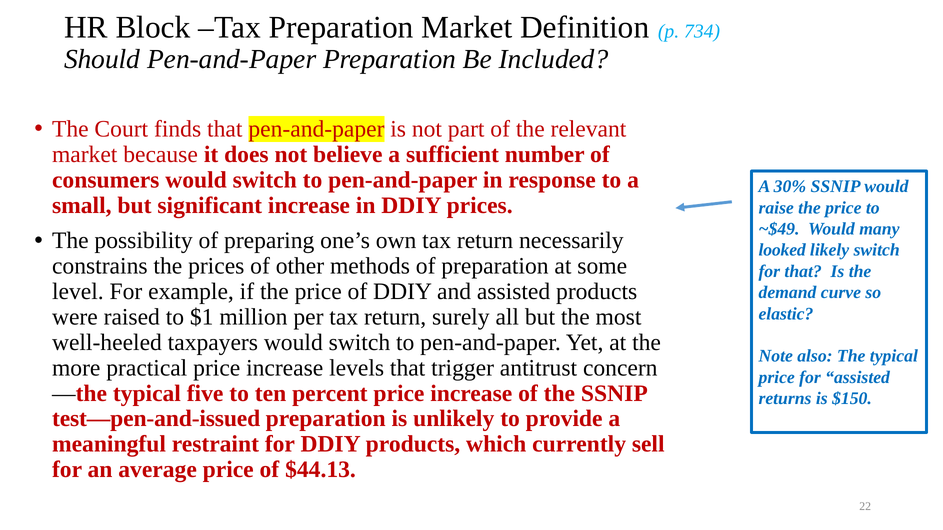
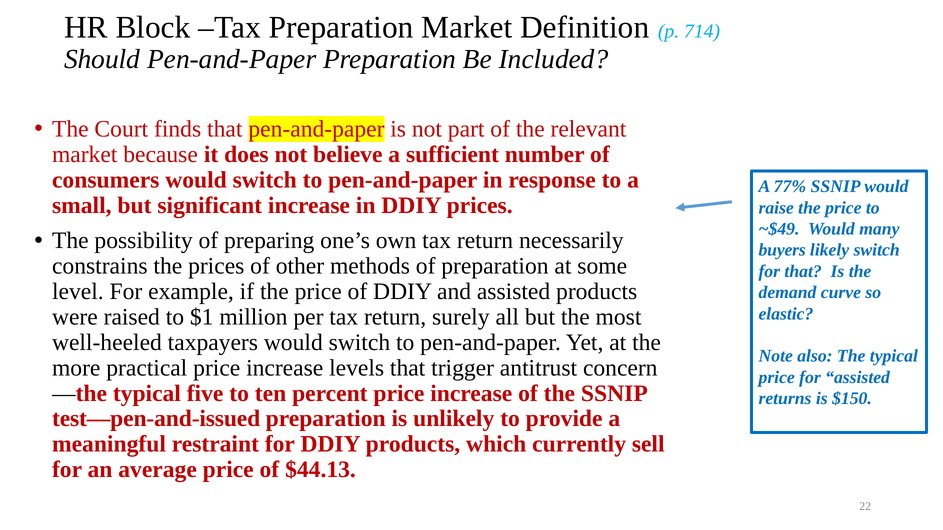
734: 734 -> 714 (702, 31)
30%: 30% -> 77% (790, 187)
looked: looked -> buyers (782, 250)
